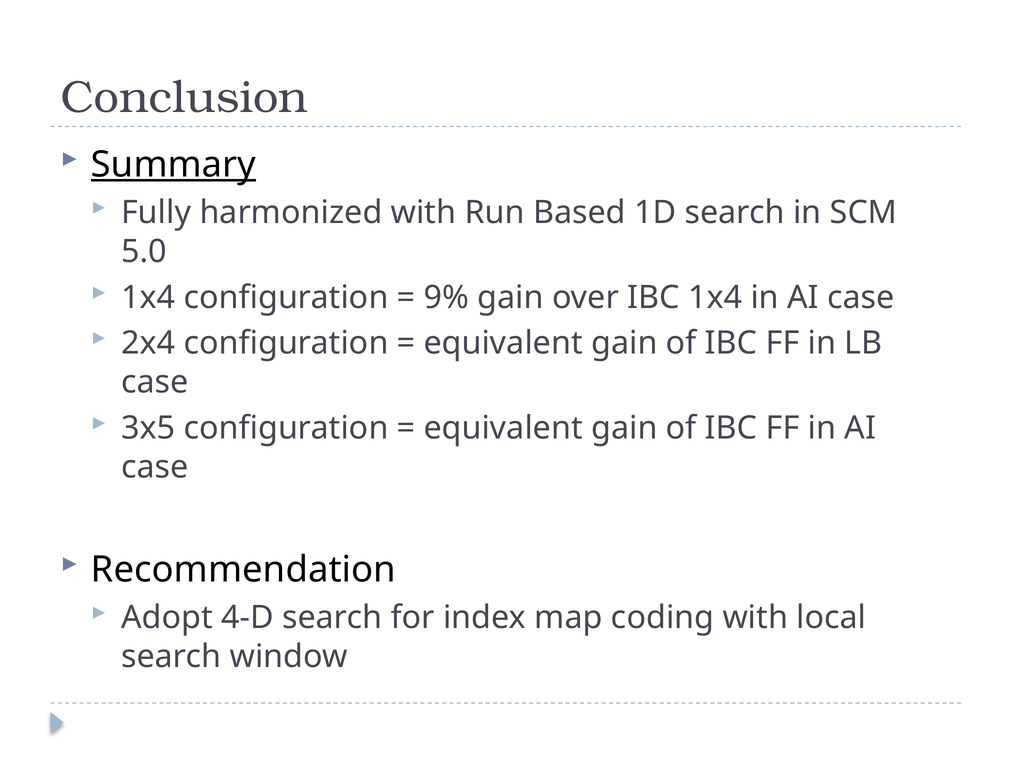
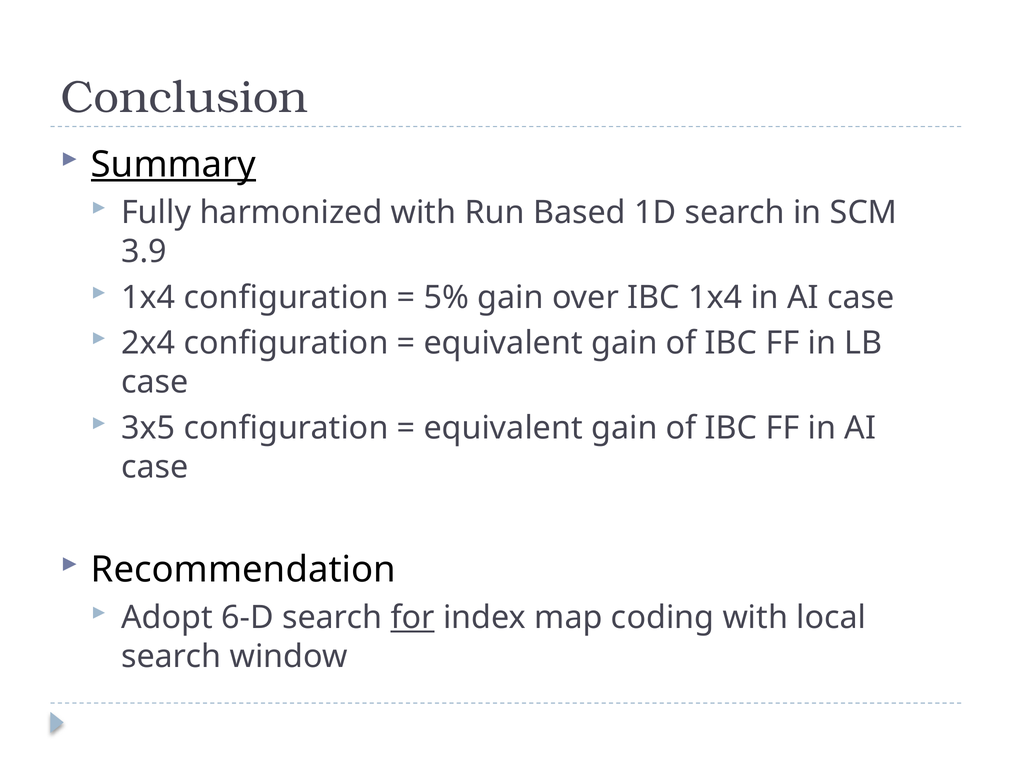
5.0: 5.0 -> 3.9 (144, 252)
9%: 9% -> 5% (446, 297)
4-D: 4-D -> 6-D (248, 618)
for underline: none -> present (413, 618)
